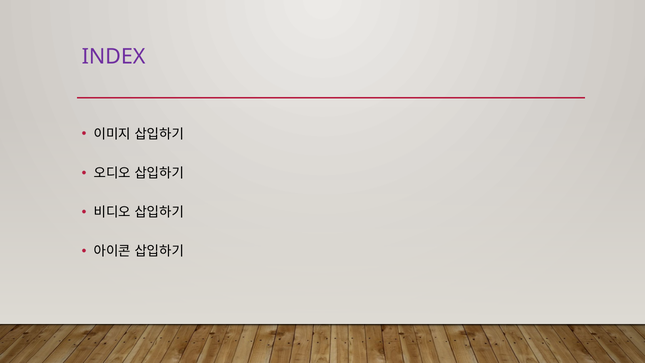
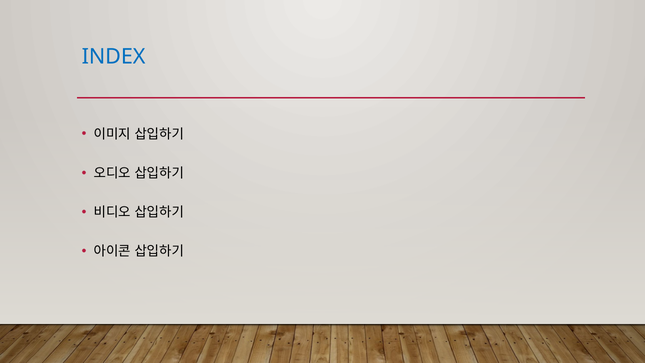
INDEX colour: purple -> blue (114, 56)
